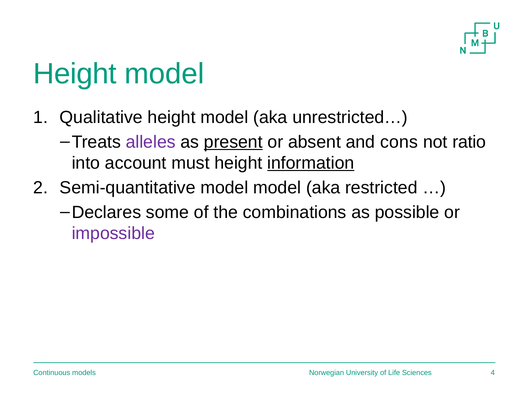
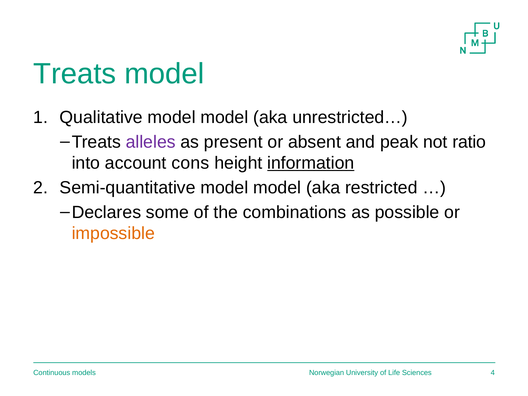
Height: Height -> Treats (75, 74)
Qualitative height: height -> model (172, 117)
present underline: present -> none (233, 142)
cons: cons -> peak (399, 142)
must: must -> cons (190, 163)
impossible colour: purple -> orange (113, 233)
